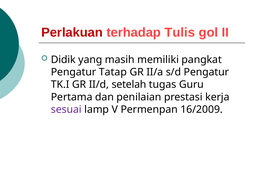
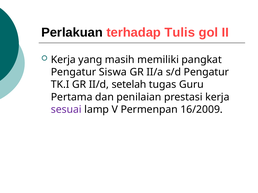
Perlakuan colour: red -> black (72, 33)
Didik: Didik -> Kerja (63, 60)
Tatap: Tatap -> Siswa (113, 72)
